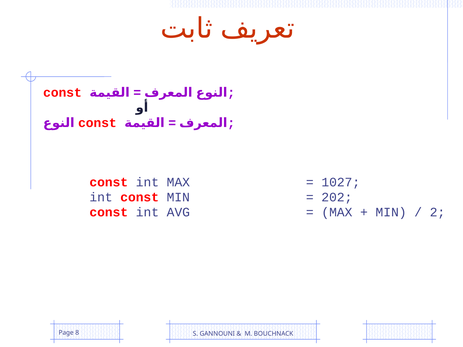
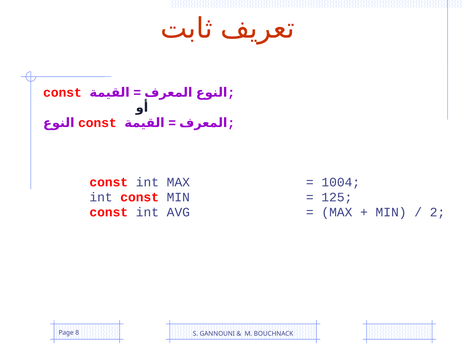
1027: 1027 -> 1004 (341, 183)
202: 202 -> 125 (337, 197)
